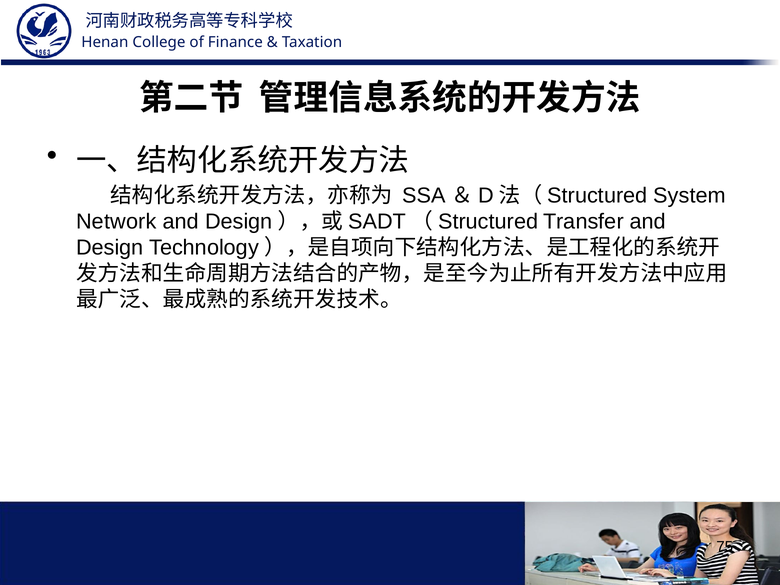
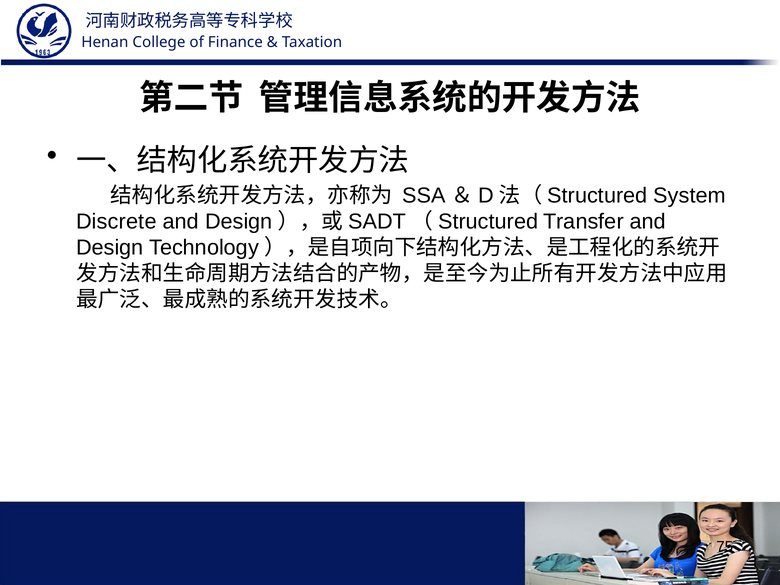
Network: Network -> Discrete (116, 222)
